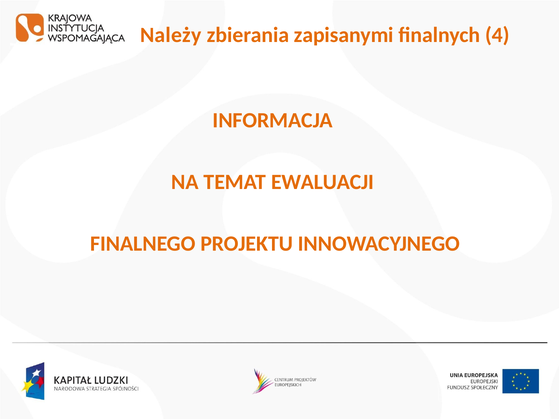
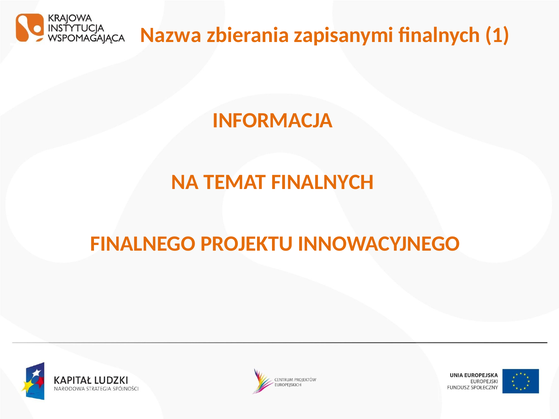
Należy: Należy -> Nazwa (171, 35)
4: 4 -> 1 (497, 35)
TEMAT EWALUACJI: EWALUACJI -> FINALNYCH (322, 182)
